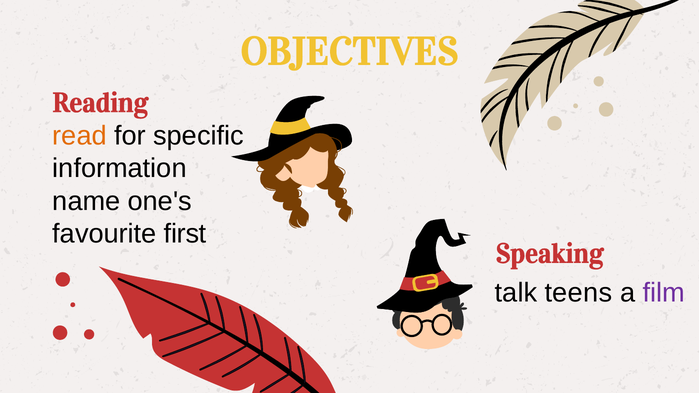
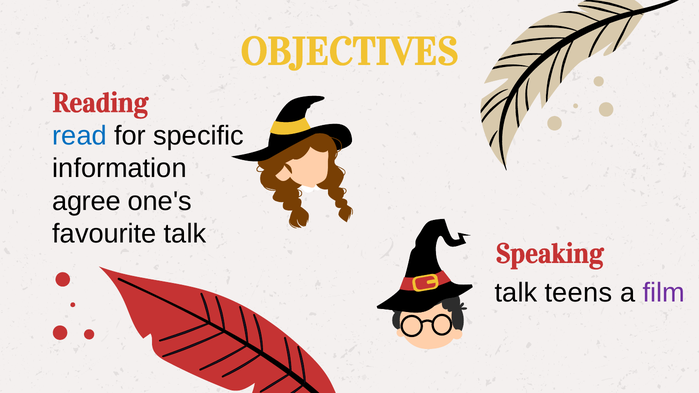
read colour: orange -> blue (80, 136)
name: name -> agree (87, 201)
favourite first: first -> talk (185, 234)
